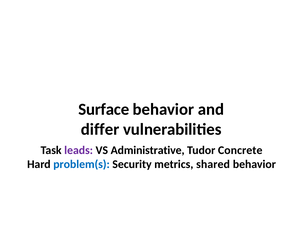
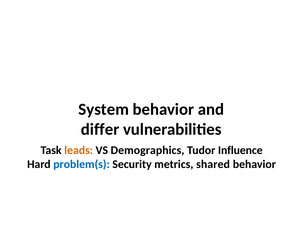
Surface: Surface -> System (104, 109)
leads colour: purple -> orange (79, 151)
Administrative: Administrative -> Demographics (148, 151)
Concrete: Concrete -> Influence (240, 151)
